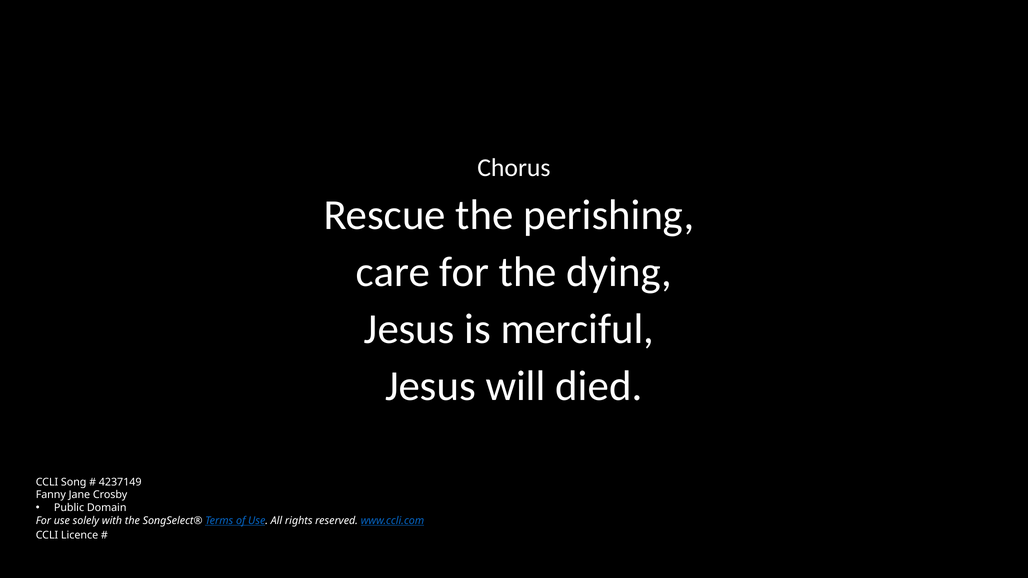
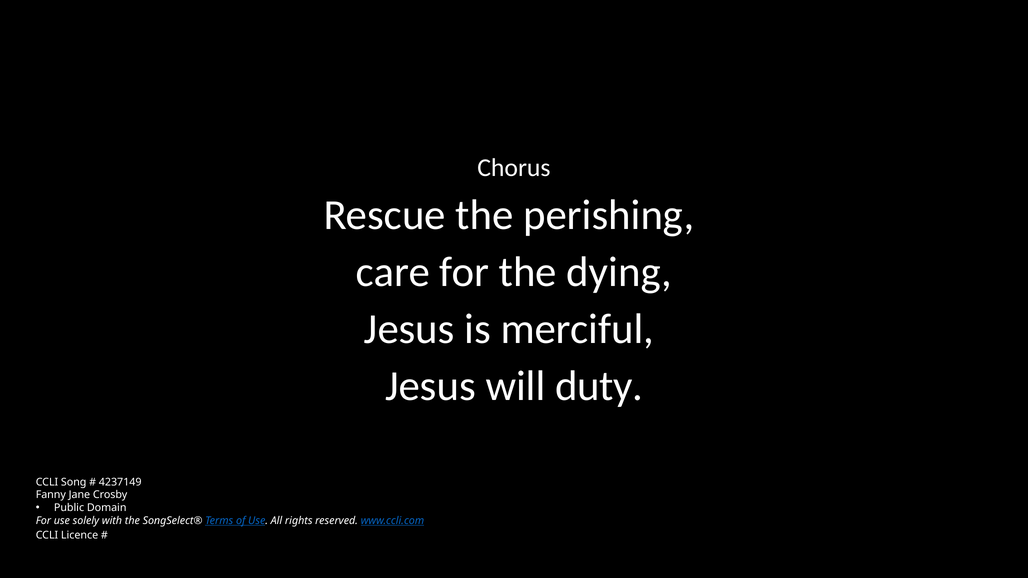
died: died -> duty (599, 386)
